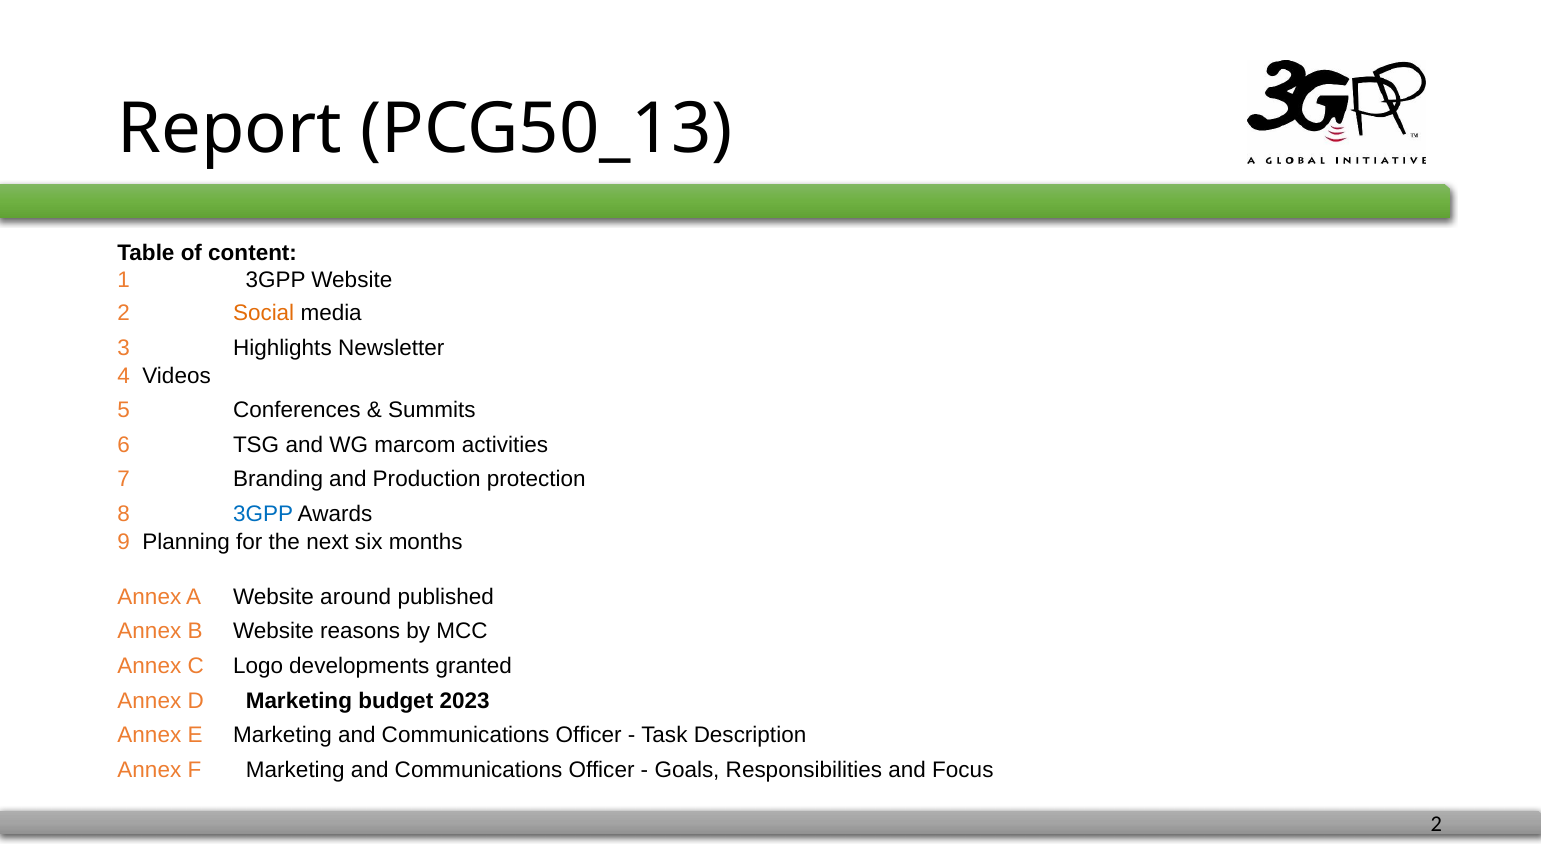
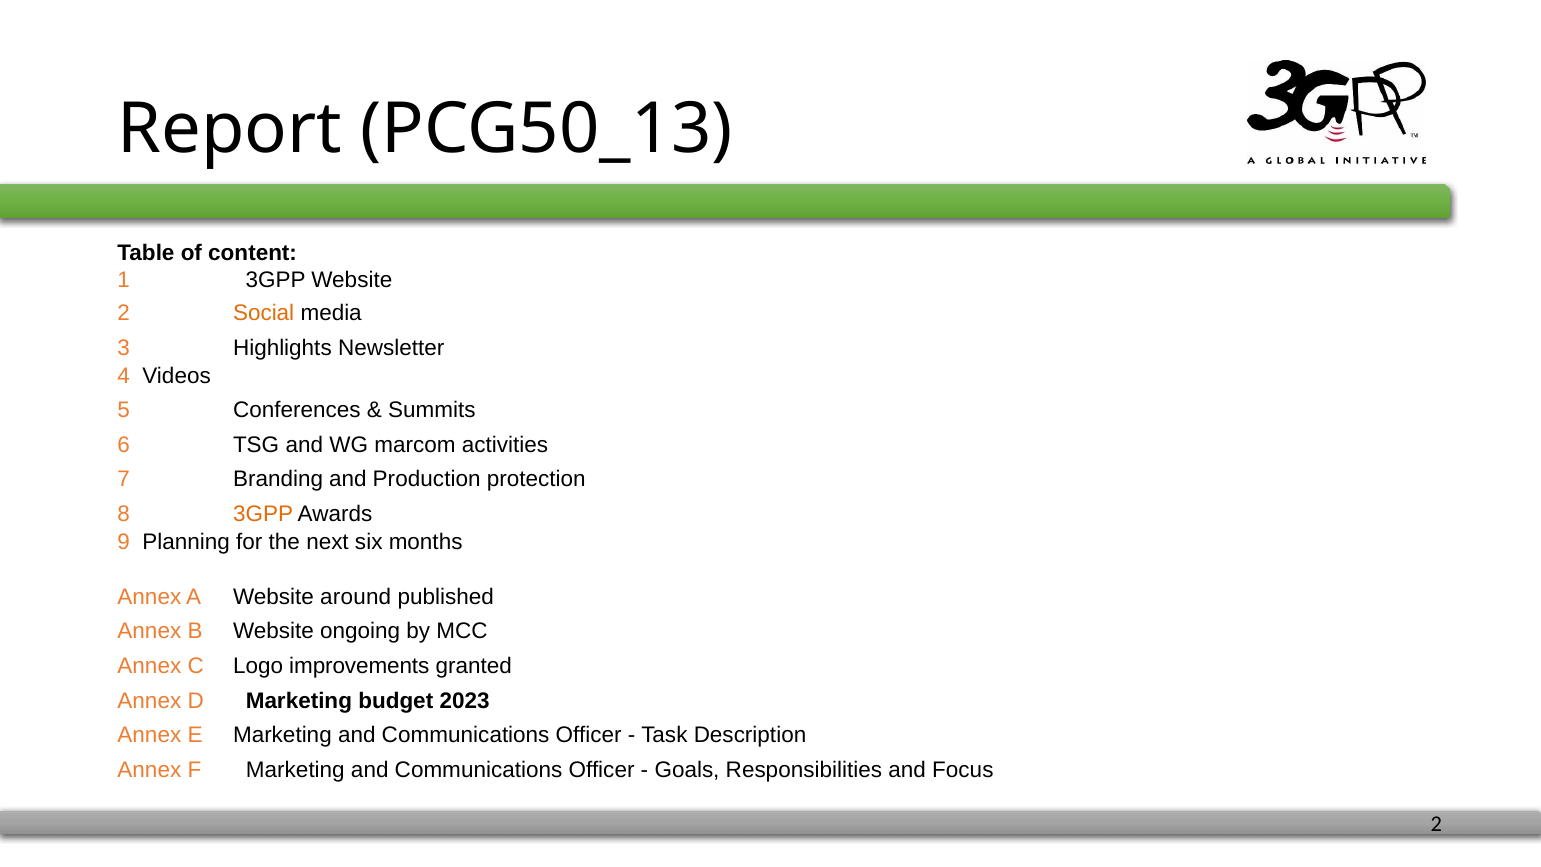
3GPP colour: blue -> orange (263, 514)
reasons: reasons -> ongoing (360, 631)
developments: developments -> improvements (359, 666)
